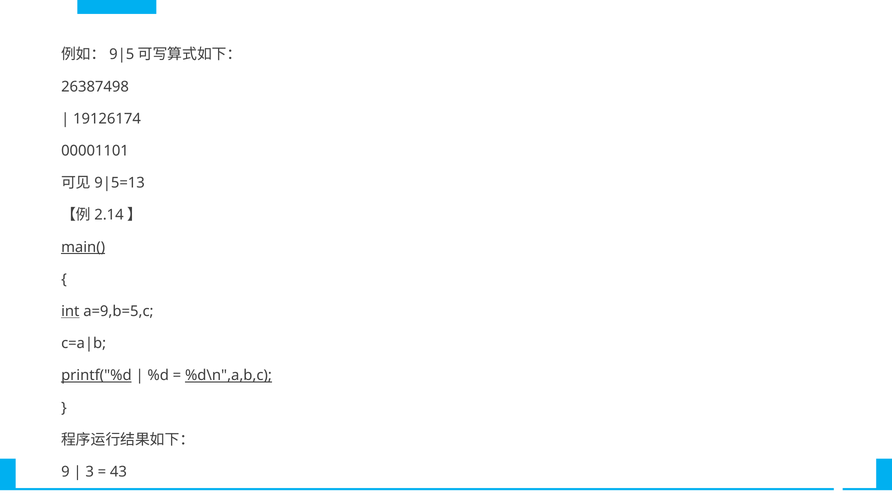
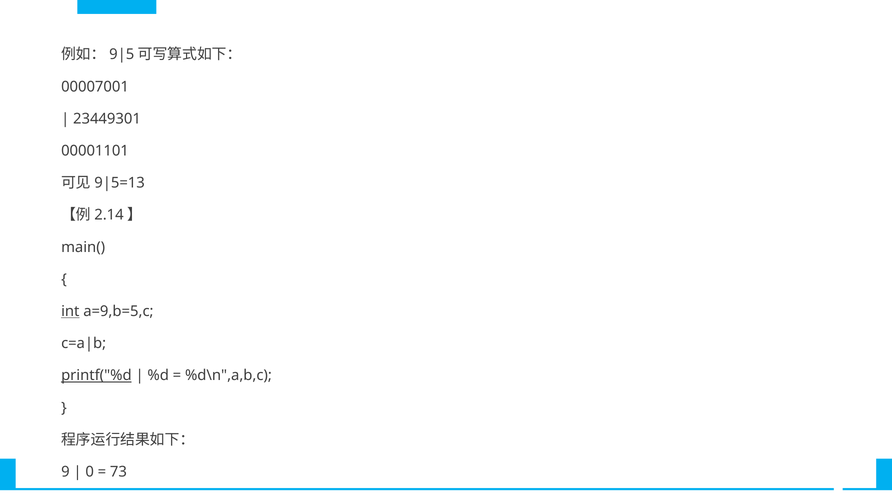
26387498: 26387498 -> 00007001 (95, 87)
19126174: 19126174 -> 23449301 (107, 119)
main( underline: present -> none (83, 247)
%d\n",a,b,c underline: present -> none (228, 375)
3: 3 -> 0 (90, 472)
43: 43 -> 73 (118, 472)
